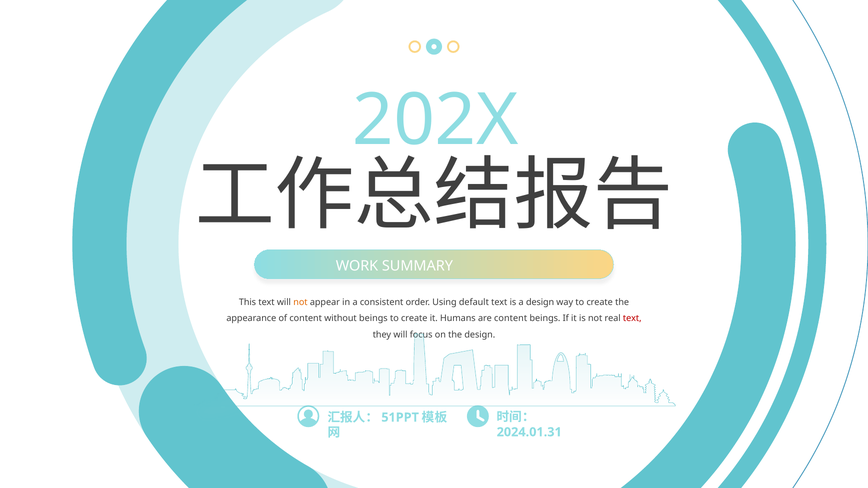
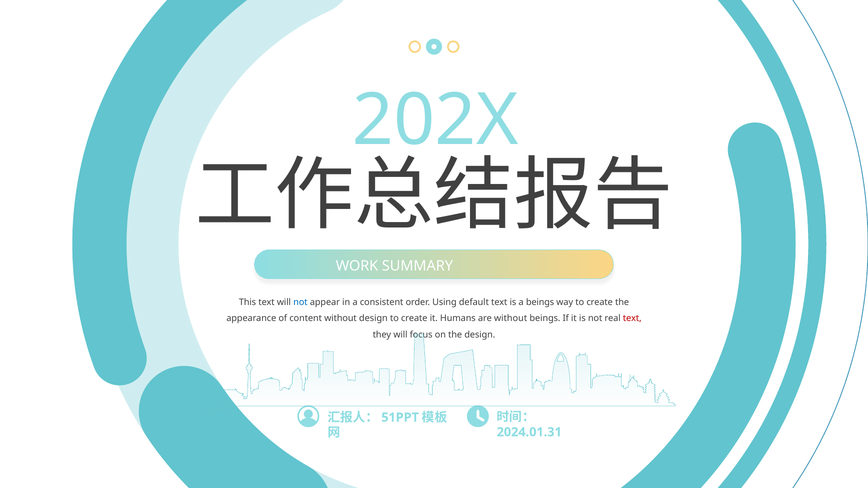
not colour: orange -> blue (300, 302)
a design: design -> beings (540, 302)
without beings: beings -> design (373, 319)
are content: content -> without (511, 319)
